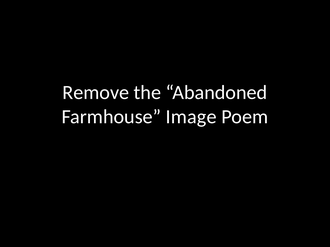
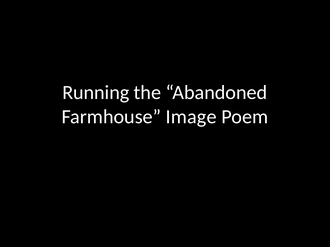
Remove: Remove -> Running (96, 93)
